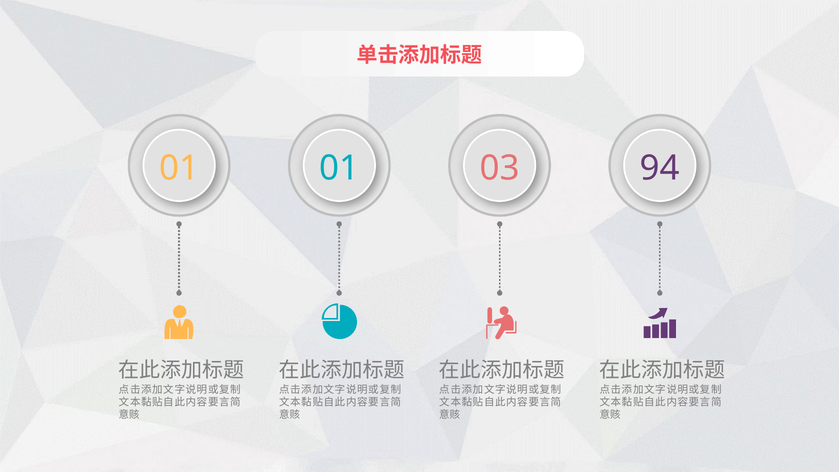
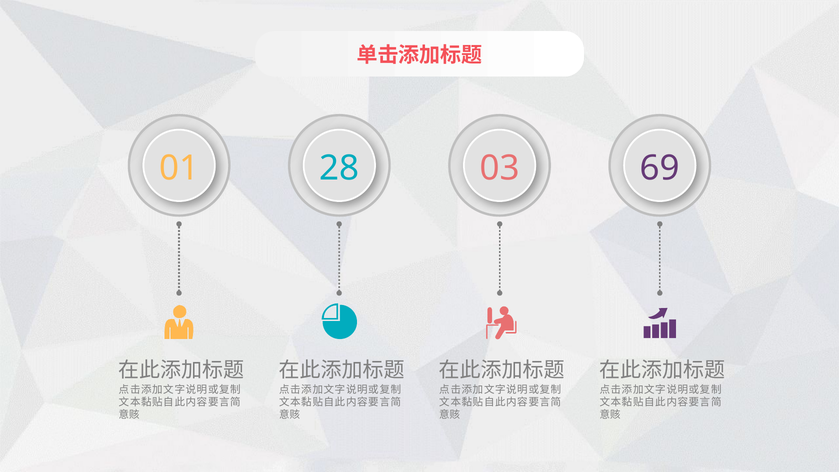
01 01: 01 -> 28 (339, 168)
94: 94 -> 69 (660, 168)
